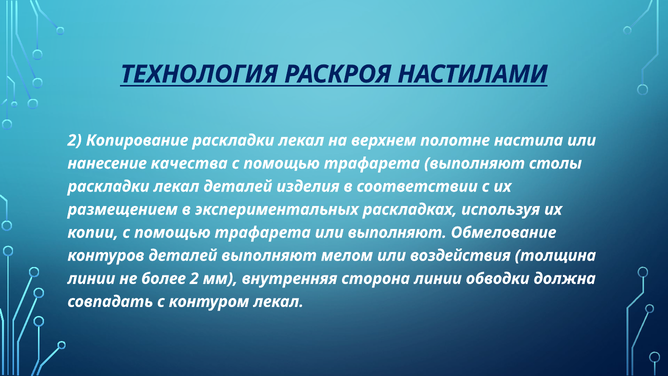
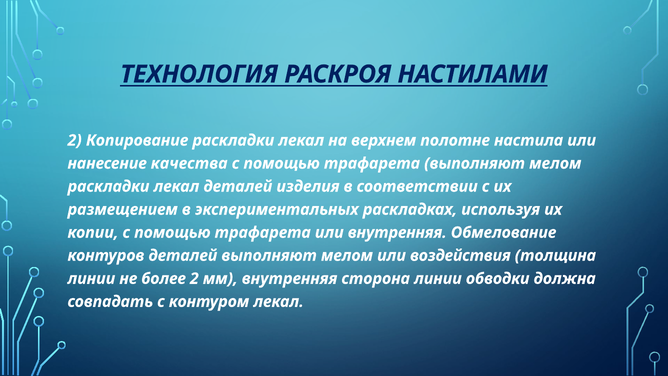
трафарета выполняют столы: столы -> мелом (555, 163)
или выполняют: выполняют -> внутренняя (397, 232)
